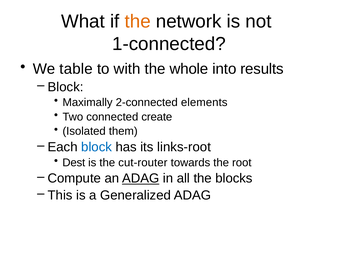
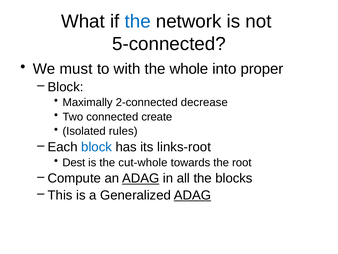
the colour: orange -> blue (138, 21)
1-connected: 1-connected -> 5-connected (169, 44)
table: table -> must (76, 69)
results: results -> proper (262, 69)
elements: elements -> decrease (204, 102)
them: them -> rules (123, 131)
cut-router: cut-router -> cut-whole (143, 162)
ADAG underline: none -> present (192, 195)
